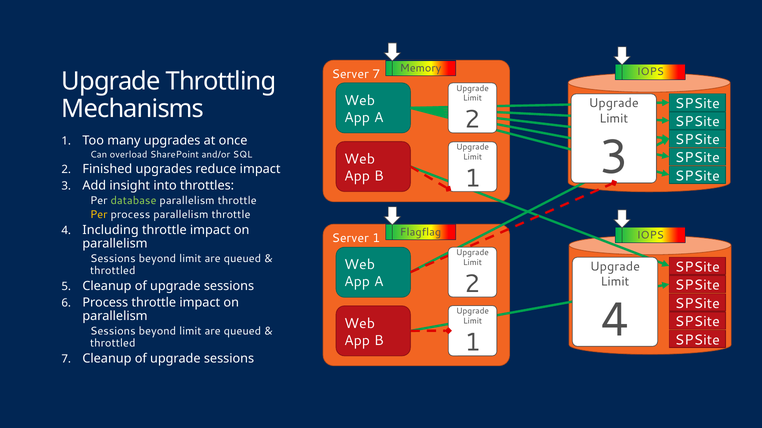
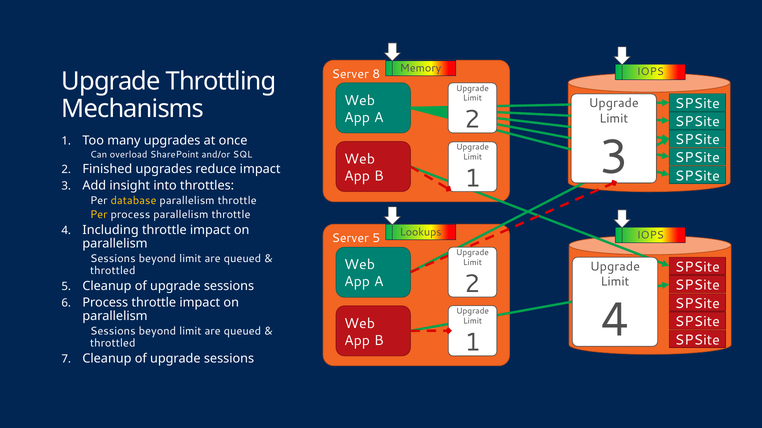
Server 7: 7 -> 8 (376, 74)
database colour: light green -> yellow (134, 201)
Flagflag: Flagflag -> Lookups (421, 232)
Server 1: 1 -> 5 (376, 239)
